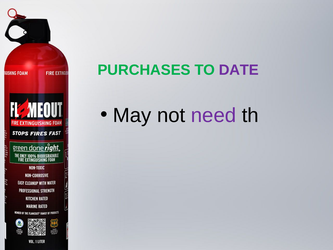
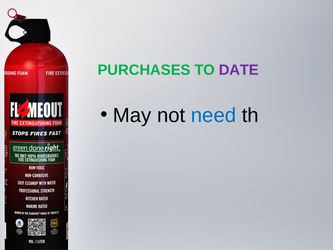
need colour: purple -> blue (214, 115)
